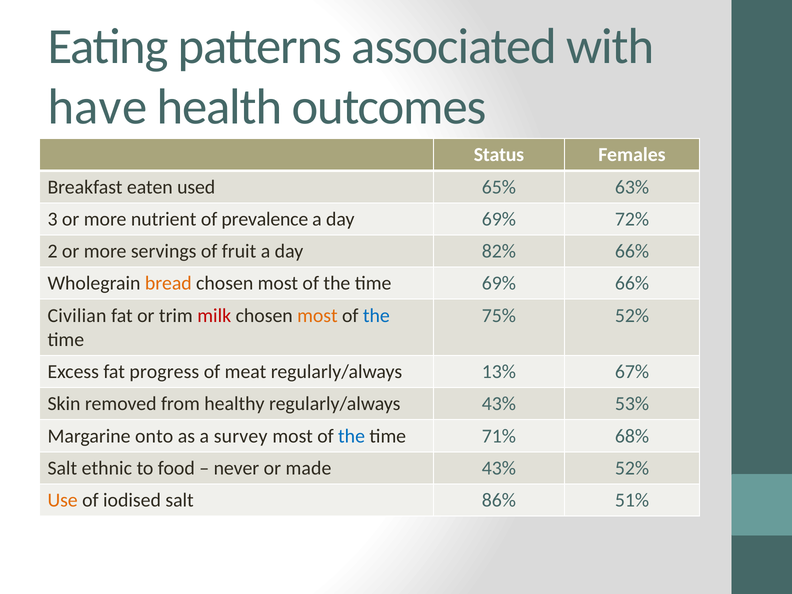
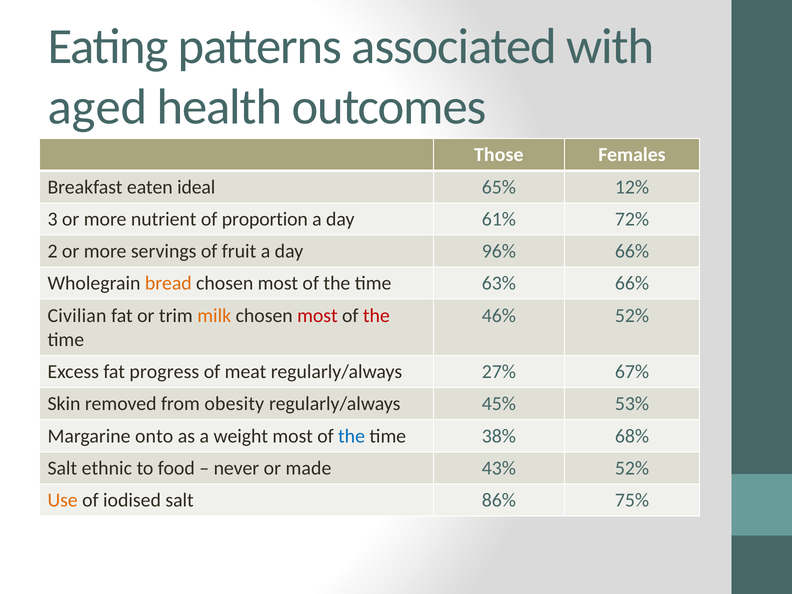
have: have -> aged (97, 107)
Status: Status -> Those (499, 155)
used: used -> ideal (196, 187)
63%: 63% -> 12% (632, 187)
prevalence: prevalence -> proportion (265, 219)
day 69%: 69% -> 61% (499, 219)
82%: 82% -> 96% (499, 251)
time 69%: 69% -> 63% (499, 283)
milk colour: red -> orange (214, 315)
most colour: orange -> red (317, 315)
the colour: blue -> red (376, 315)
75%: 75% -> 46% (499, 315)
13%: 13% -> 27% (499, 372)
healthy: healthy -> obesity (234, 404)
regularly/always 43%: 43% -> 45% (499, 404)
survey: survey -> weight (241, 436)
71%: 71% -> 38% (499, 436)
51%: 51% -> 75% (632, 500)
